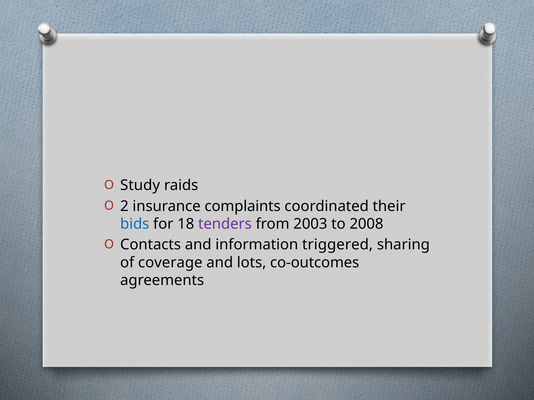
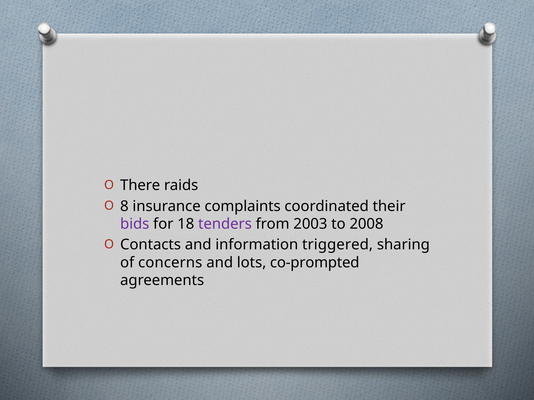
Study: Study -> There (140, 186)
2: 2 -> 8 (124, 206)
bids colour: blue -> purple (135, 224)
coverage: coverage -> concerns (170, 263)
co-outcomes: co-outcomes -> co-prompted (315, 263)
